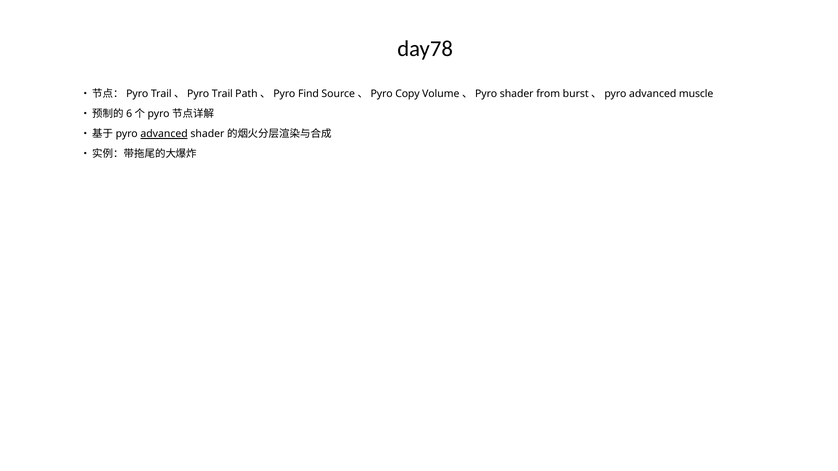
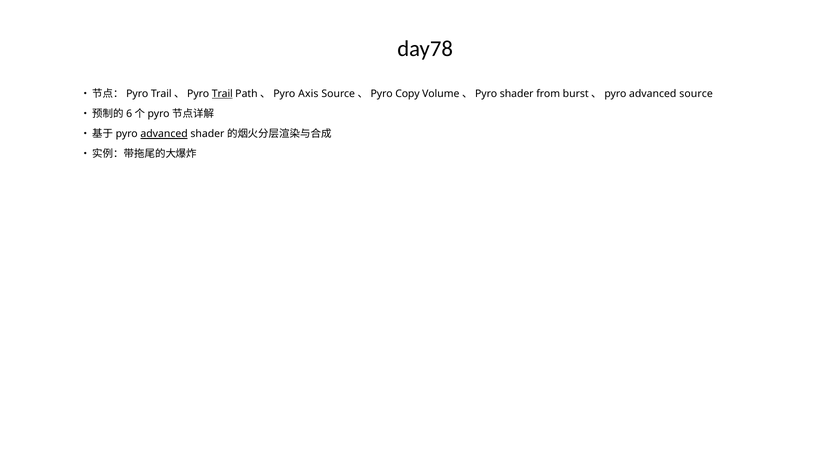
Trail underline: none -> present (222, 94)
Find: Find -> Axis (308, 94)
muscle: muscle -> source (696, 94)
